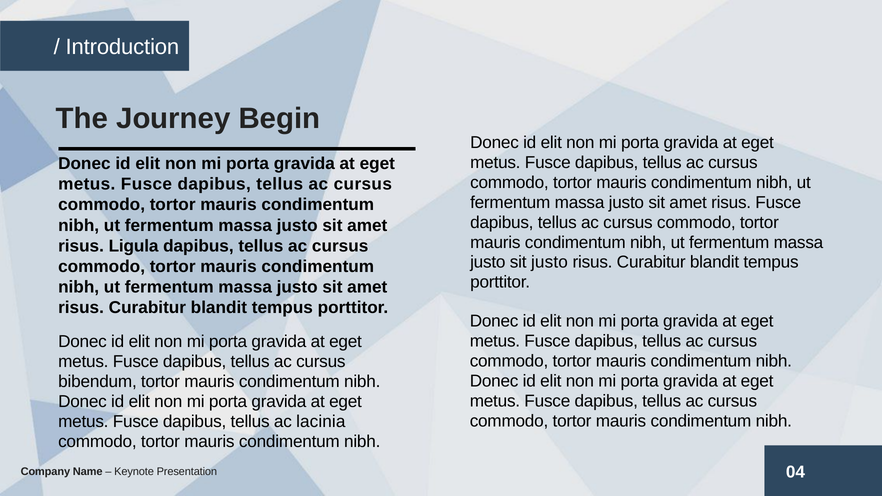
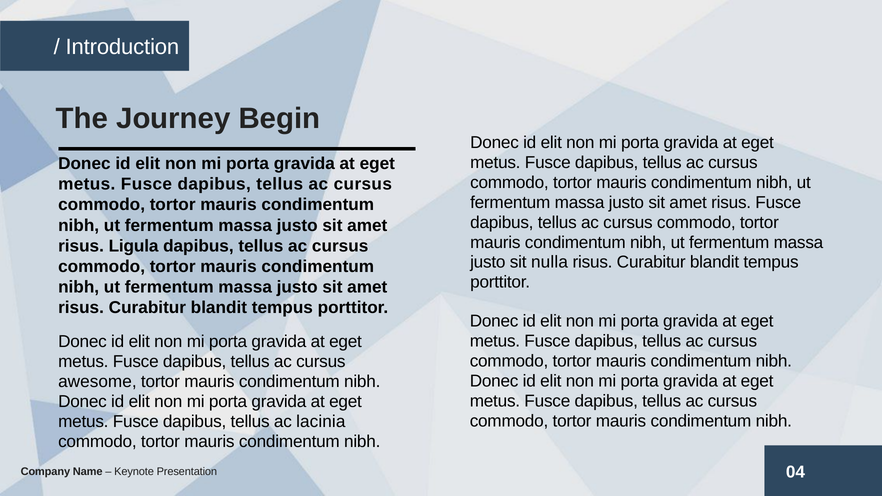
sit justo: justo -> nulla (549, 262)
bibendum: bibendum -> awesome (97, 382)
